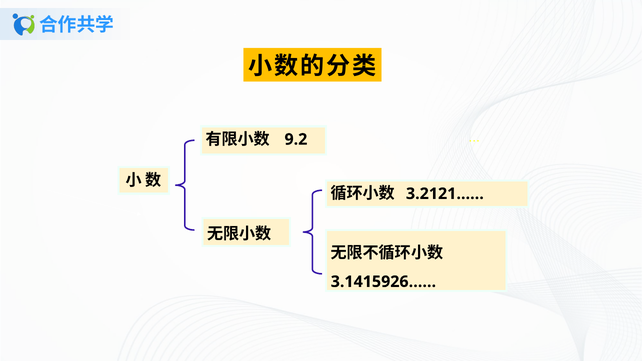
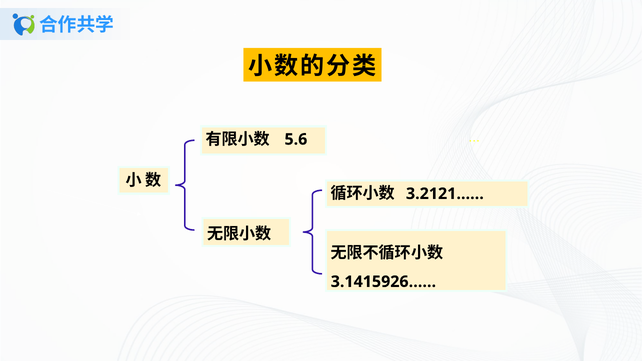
9.2: 9.2 -> 5.6 (296, 139)
